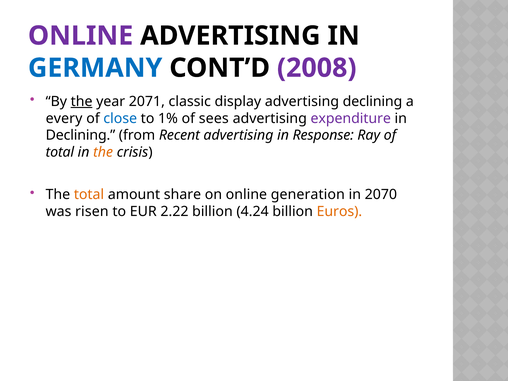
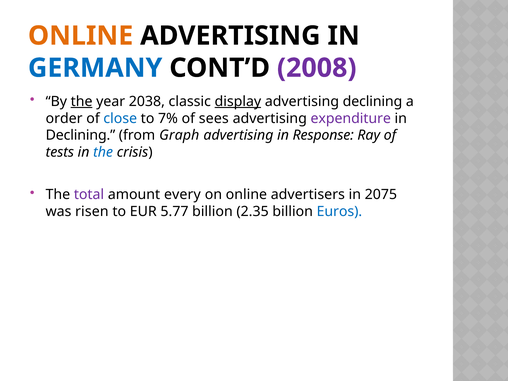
ONLINE colour: purple -> orange (81, 36)
2071: 2071 -> 2038 (147, 101)
display underline: none -> present (238, 101)
every: every -> order (64, 118)
1%: 1% -> 7% (168, 118)
Recent: Recent -> Graph (179, 135)
total: total -> tests (60, 152)
the colour: orange -> blue (103, 152)
total colour: orange -> purple (89, 195)
share: share -> every (182, 195)
generation: generation -> advertisers (308, 195)
2070: 2070 -> 2075 (381, 195)
2.22: 2.22 -> 5.77 (174, 212)
4.24: 4.24 -> 2.35 (253, 212)
Euros colour: orange -> blue (339, 212)
